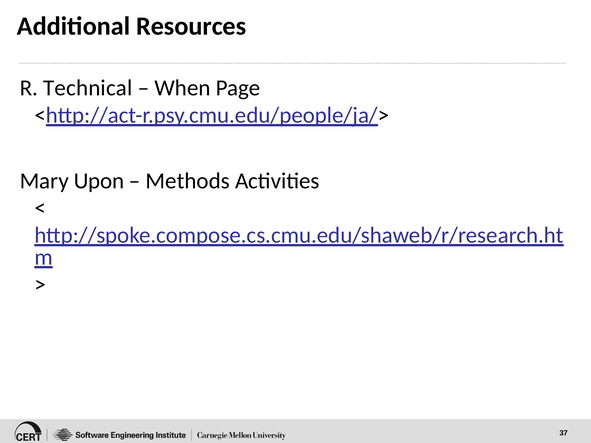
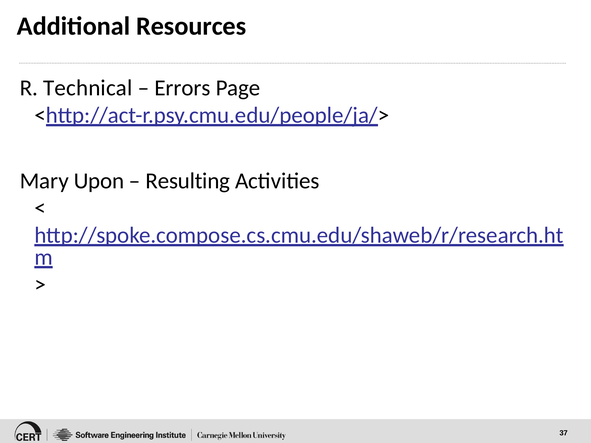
When: When -> Errors (183, 88)
Methods: Methods -> Resulting (188, 181)
